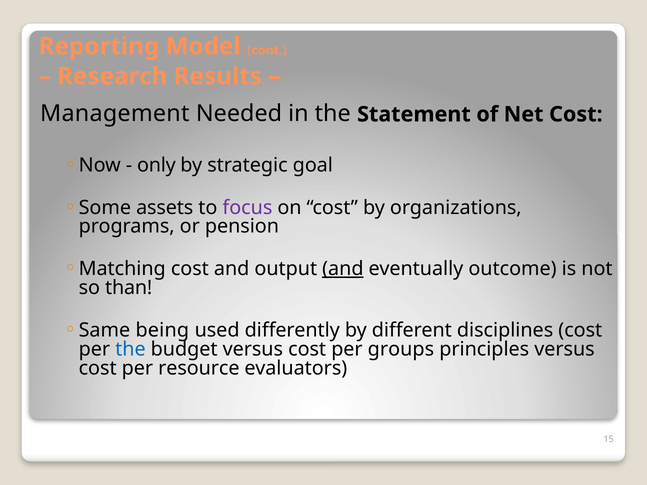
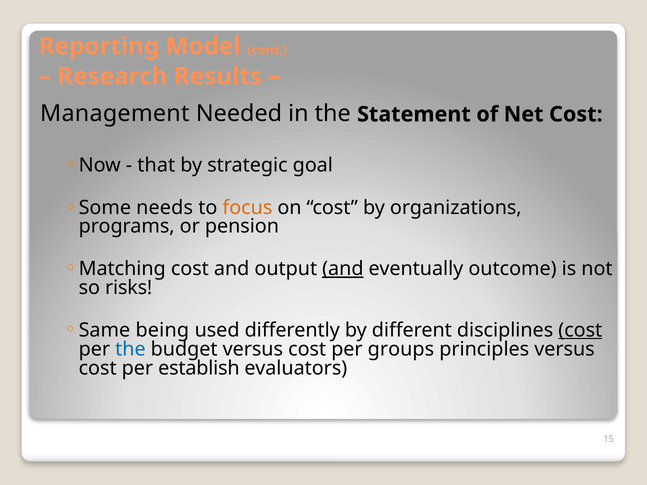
only: only -> that (156, 165)
assets: assets -> needs (165, 208)
focus colour: purple -> orange (247, 208)
than: than -> risks (129, 288)
cost underline: none -> present (580, 330)
resource: resource -> establish (199, 368)
